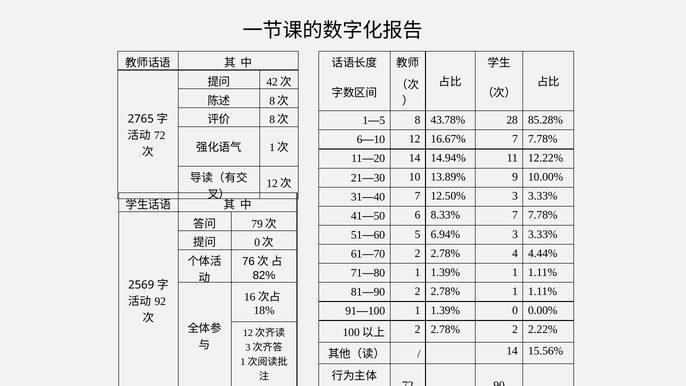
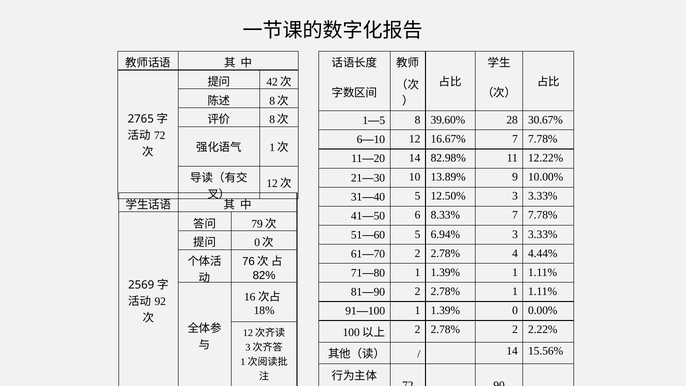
43.78%: 43.78% -> 39.60% (448, 120)
85.28%: 85.28% -> 30.67% (545, 120)
14.94%: 14.94% -> 82.98% (448, 158)
31—40 7: 7 -> 5 (418, 196)
